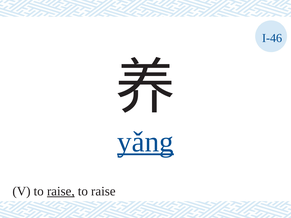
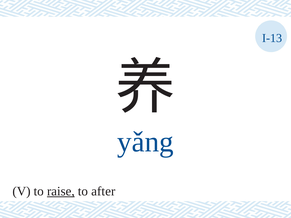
I-46: I-46 -> I-13 (272, 38)
yǎng underline: present -> none (145, 142)
raise: raise -> after (103, 191)
